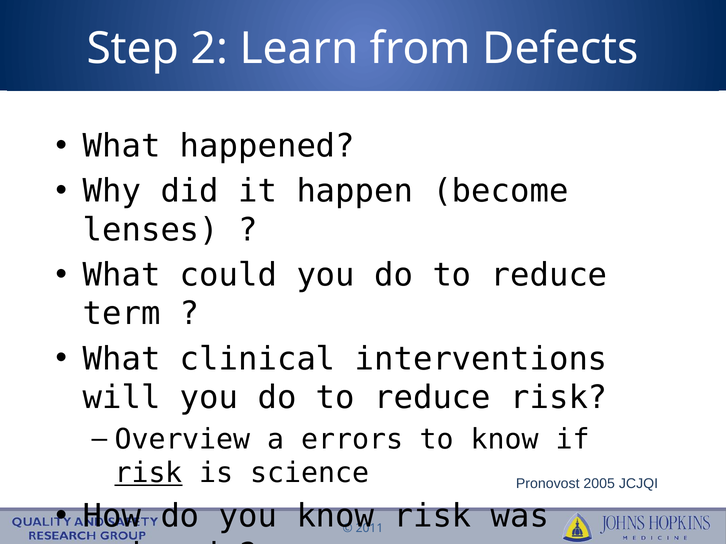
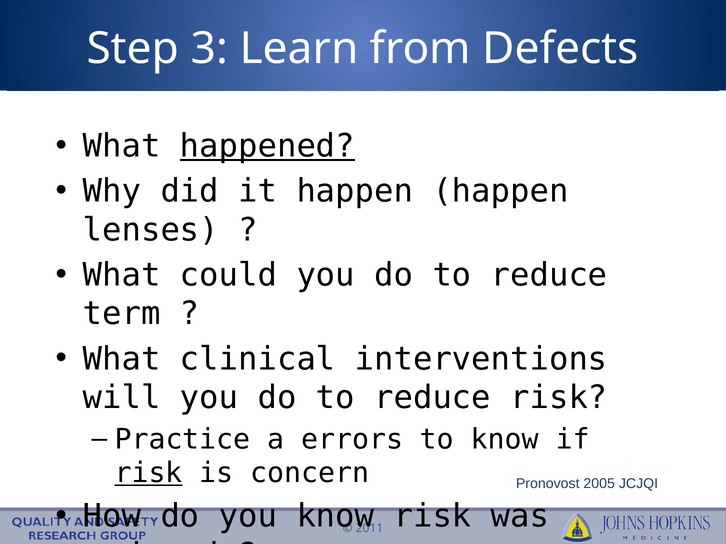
2: 2 -> 3 (209, 48)
happened underline: none -> present (267, 146)
happen become: become -> happen (501, 191)
Overview: Overview -> Practice (182, 440)
science: science -> concern (310, 474)
